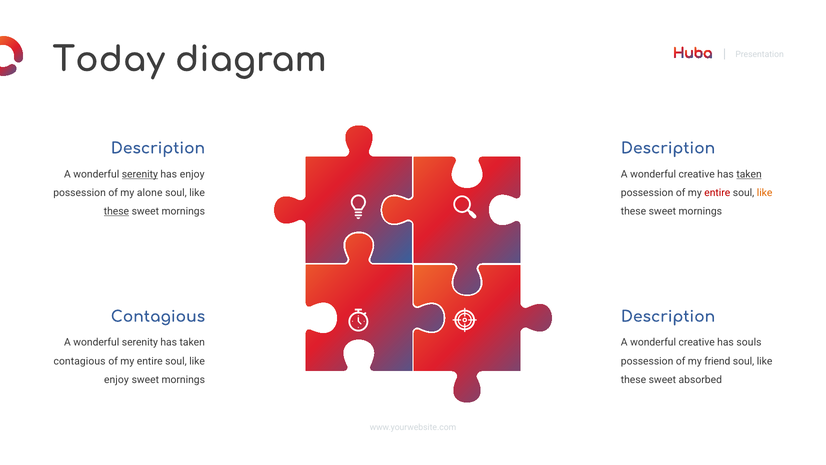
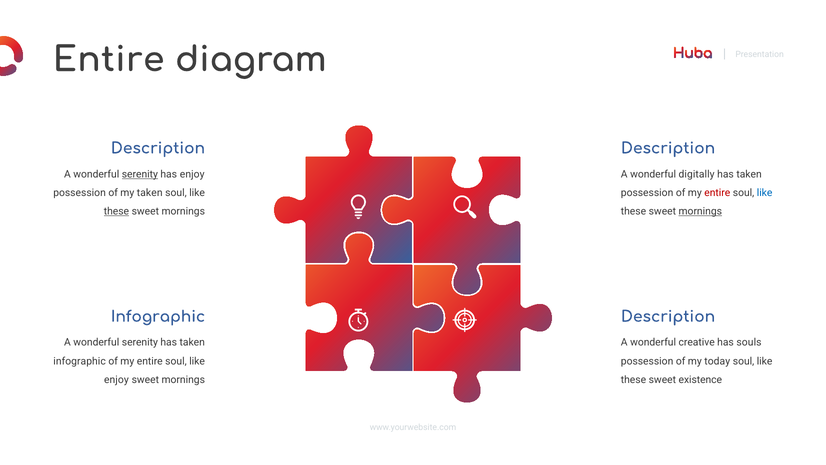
Today: Today -> Entire (109, 60)
creative: creative -> digitally (697, 174)
taken underline: present -> none (749, 174)
my alone: alone -> taken (150, 193)
like colour: orange -> blue (765, 193)
mornings underline: none -> present (700, 211)
Contagious: Contagious -> Infographic (158, 316)
contagious: contagious -> infographic (80, 361)
friend: friend -> today (717, 361)
absorbed: absorbed -> existence (700, 379)
